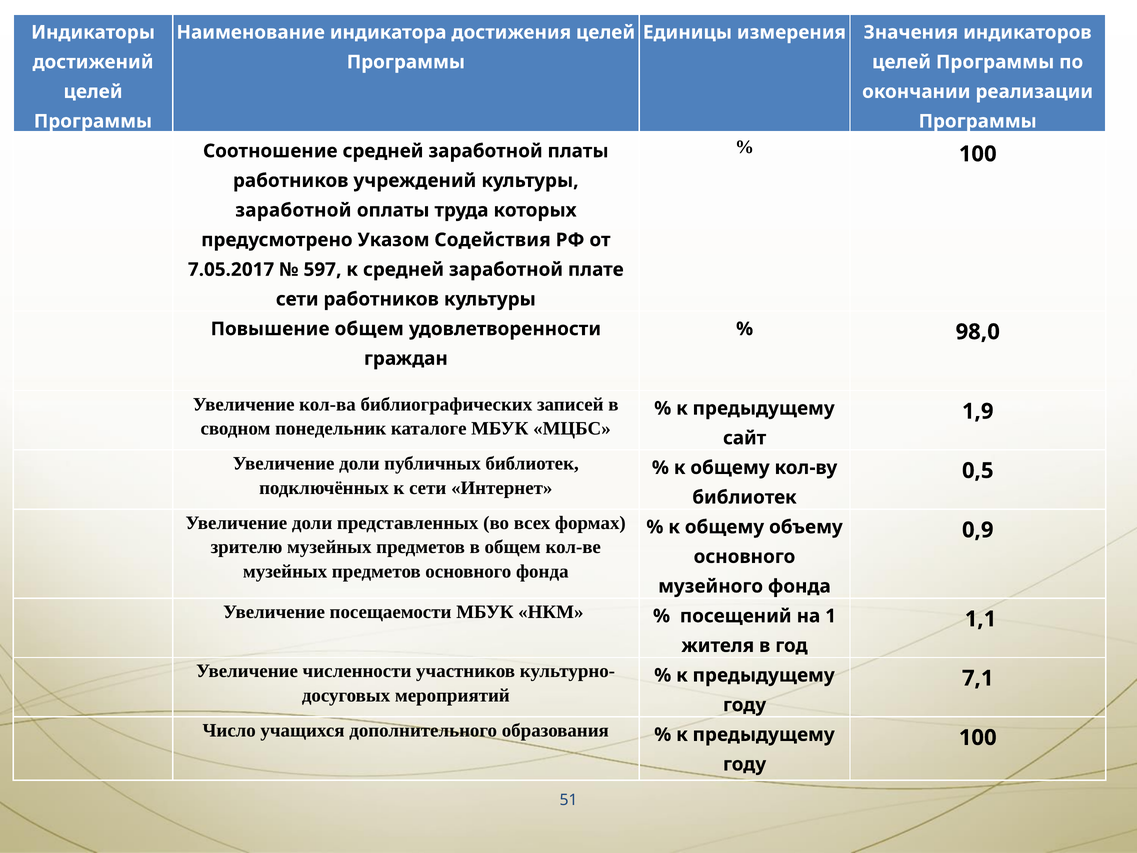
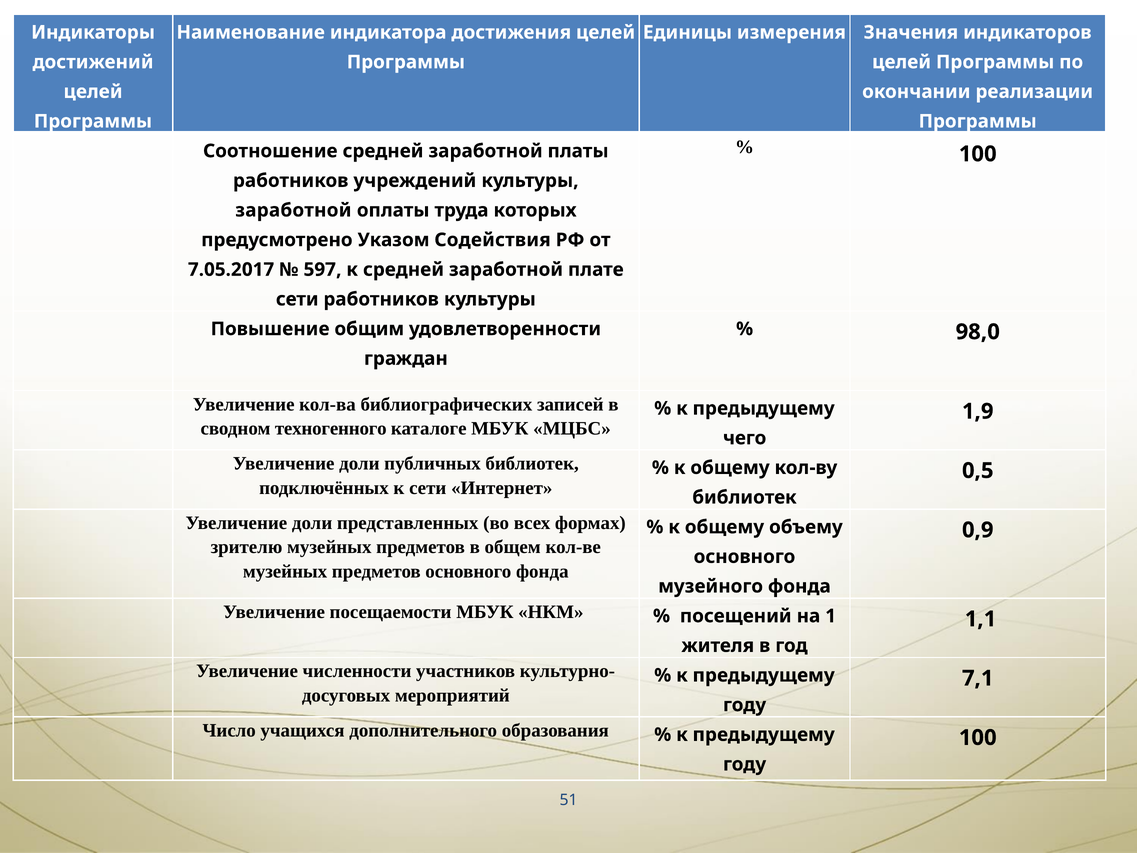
Повышение общем: общем -> общим (369, 329)
понедельник: понедельник -> техногенного (331, 428)
сайт: сайт -> чего (745, 438)
